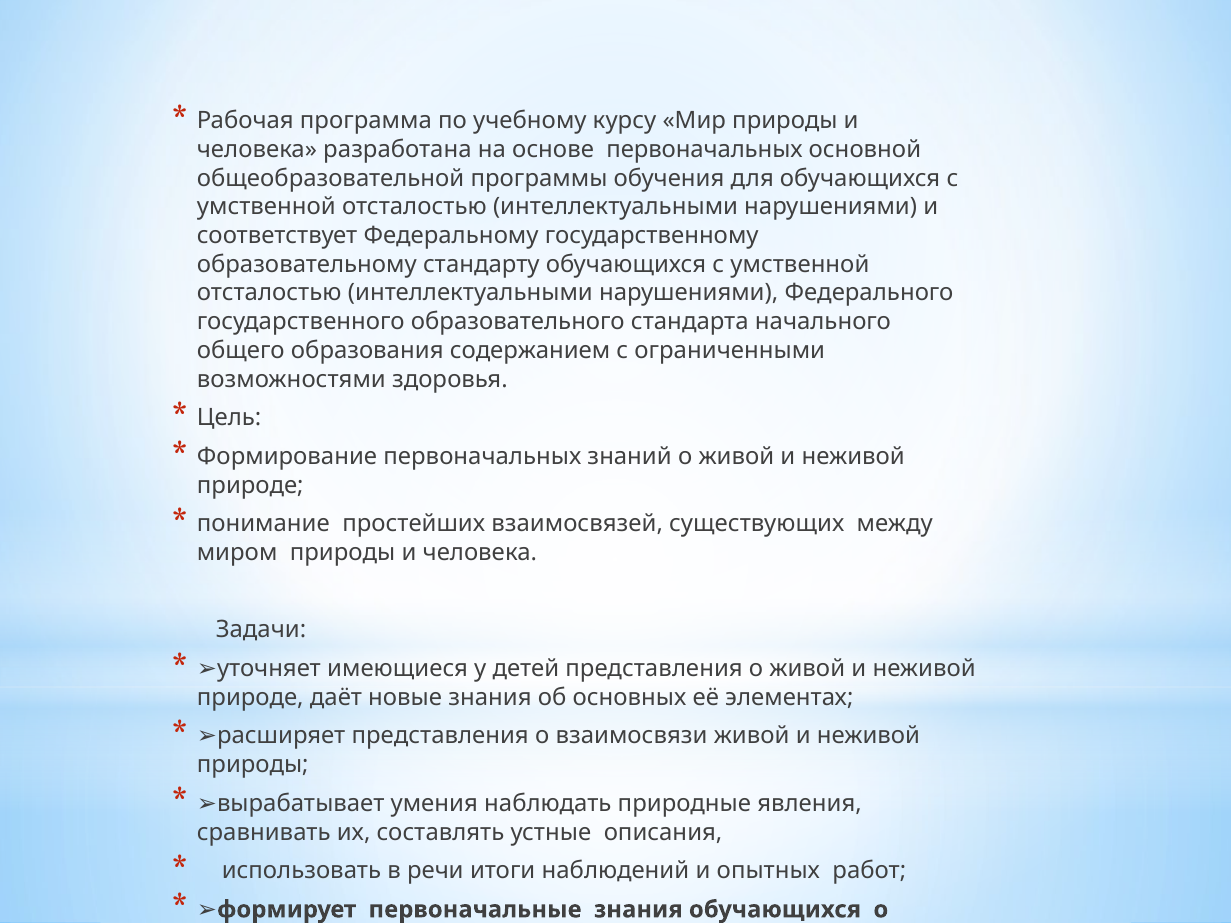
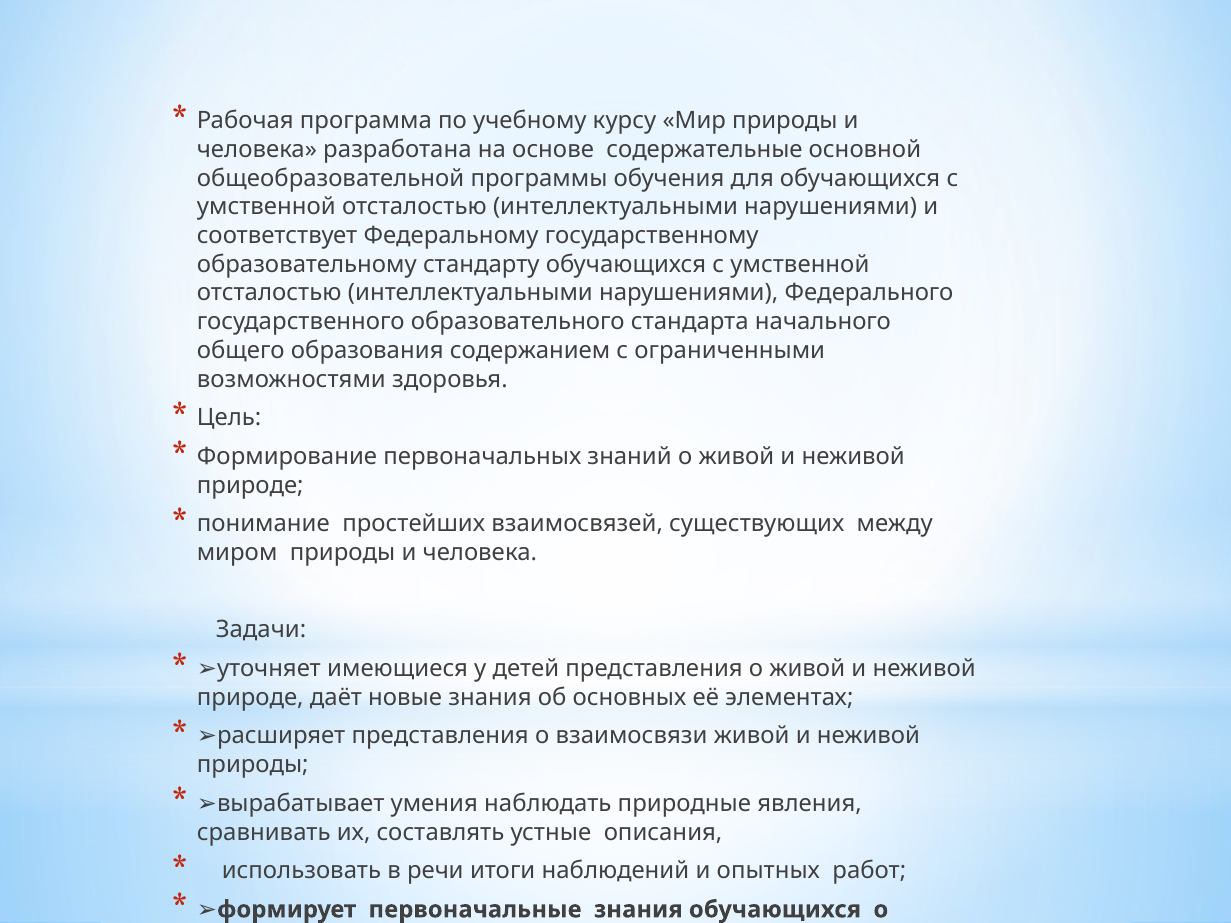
основе первоначальных: первоначальных -> содержательные (704, 149)
